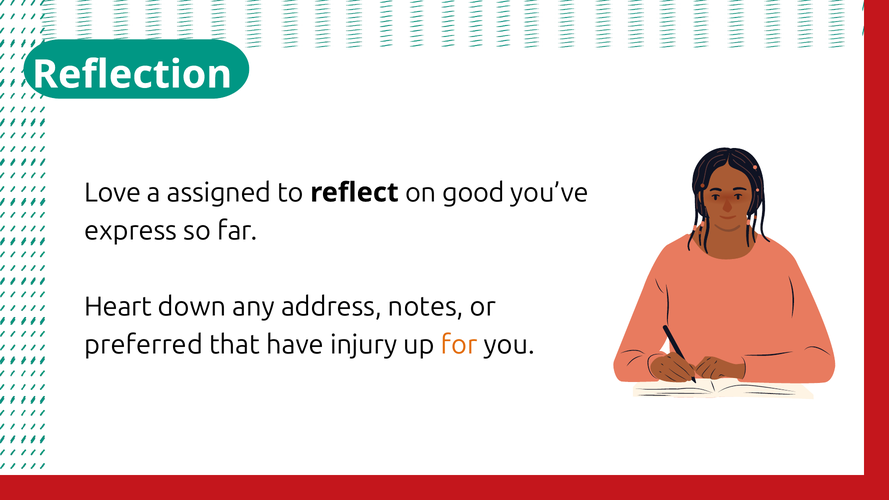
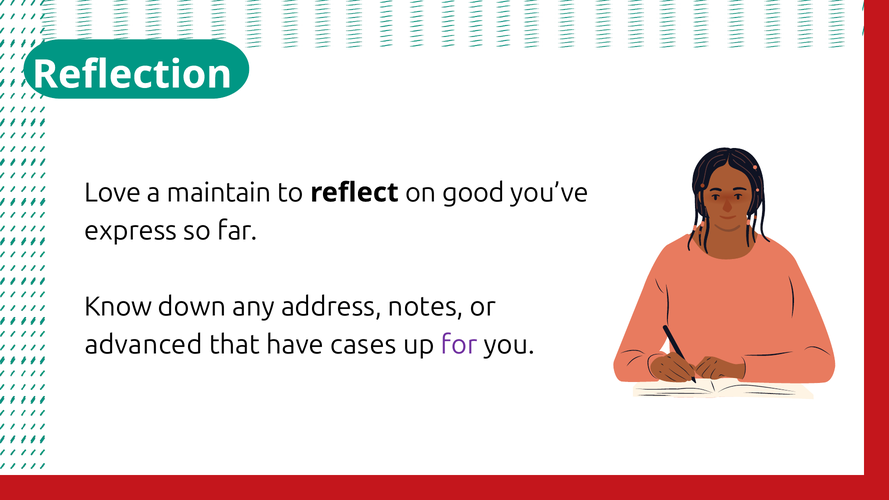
assigned: assigned -> maintain (219, 193)
Heart: Heart -> Know (118, 307)
preferred: preferred -> advanced (144, 345)
injury: injury -> cases (363, 345)
for colour: orange -> purple (459, 345)
